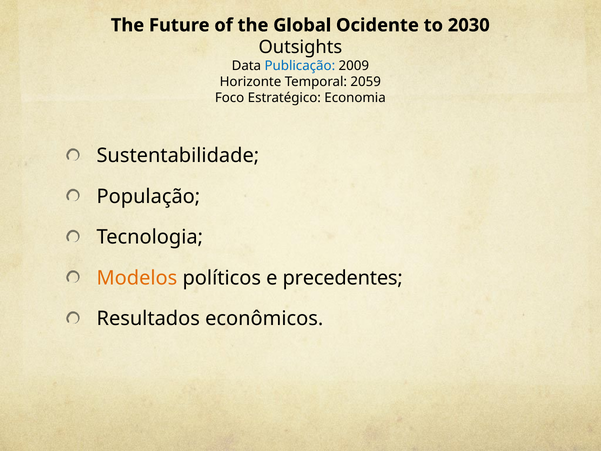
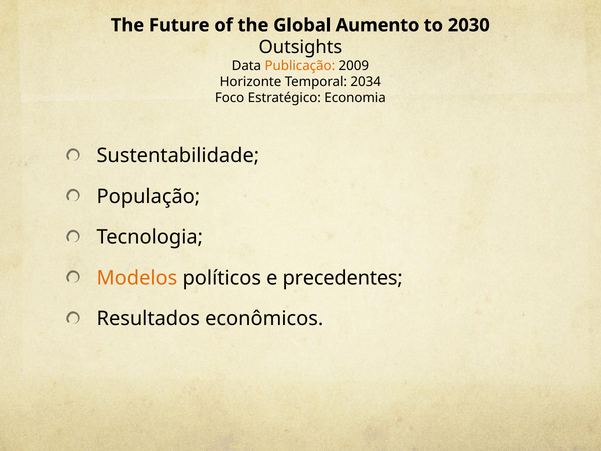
Ocidente: Ocidente -> Aumento (378, 25)
Publicação colour: blue -> orange (300, 66)
2059: 2059 -> 2034 (366, 82)
